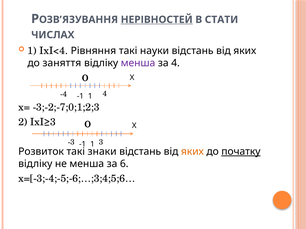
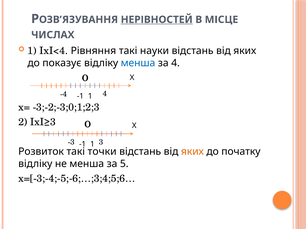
СТАТИ: СТАТИ -> МІСЦЕ (221, 20)
заняття: заняття -> показує (62, 63)
менша colour: purple -> blue (138, 63)
-3;-2;-7;0;1;2;3: -3;-2;-7;0;1;2;3 -> -3;-2;-3;0;1;2;3 (66, 107)
знаки: знаки -> точки (102, 152)
початку underline: present -> none (241, 152)
6: 6 -> 5 (124, 164)
